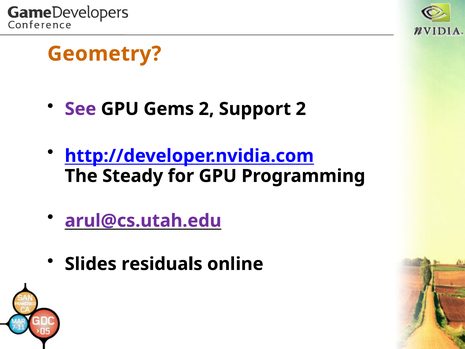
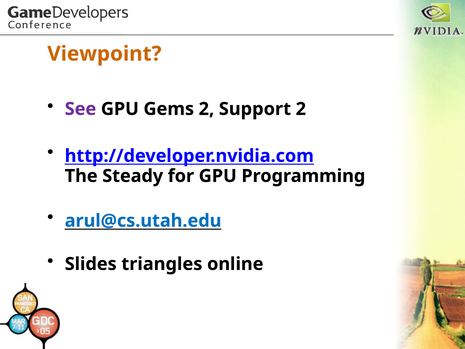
Geometry: Geometry -> Viewpoint (104, 54)
arul@cs.utah.edu colour: purple -> blue (143, 221)
residuals: residuals -> triangles (162, 264)
